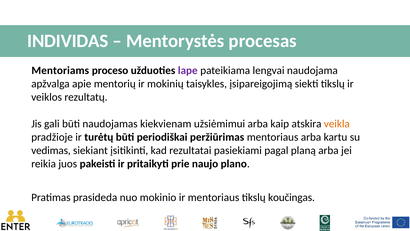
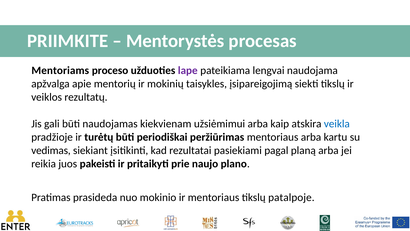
INDIVIDAS: INDIVIDAS -> PRIIMKITE (68, 41)
veikla colour: orange -> blue (337, 124)
koučingas: koučingas -> patalpoje (291, 197)
